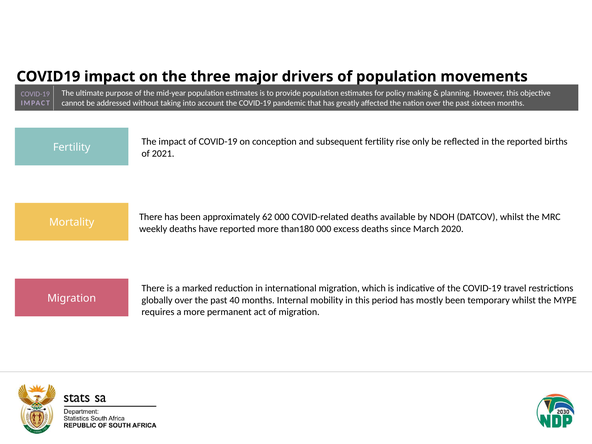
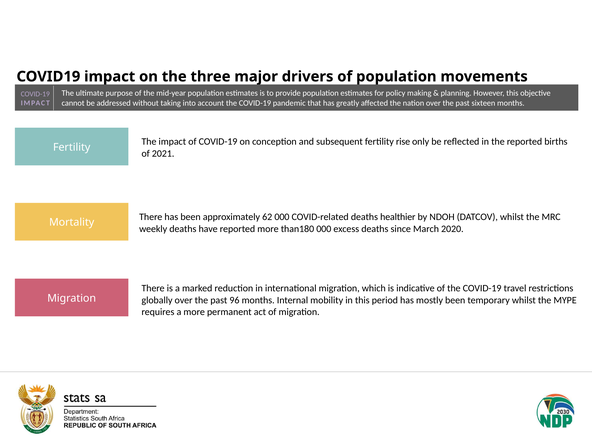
available: available -> healthier (398, 217)
40: 40 -> 96 (234, 300)
